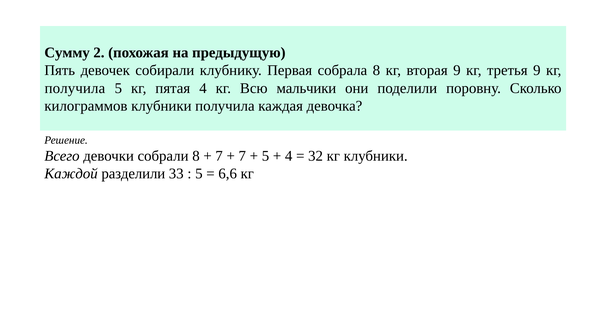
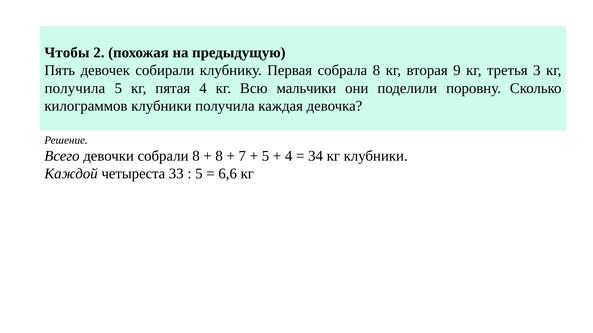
Сумму: Сумму -> Чтобы (67, 53)
третья 9: 9 -> 3 (537, 71)
7: 7 -> 8 (219, 156)
32: 32 -> 34 (316, 156)
разделили: разделили -> четыреста (133, 174)
